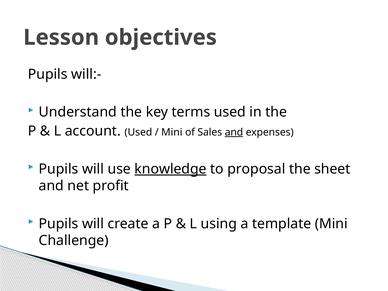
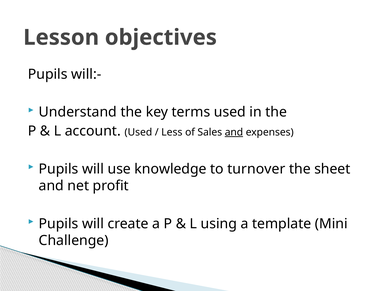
Mini: Mini -> Less (172, 132)
knowledge underline: present -> none (171, 169)
proposal: proposal -> turnover (256, 169)
